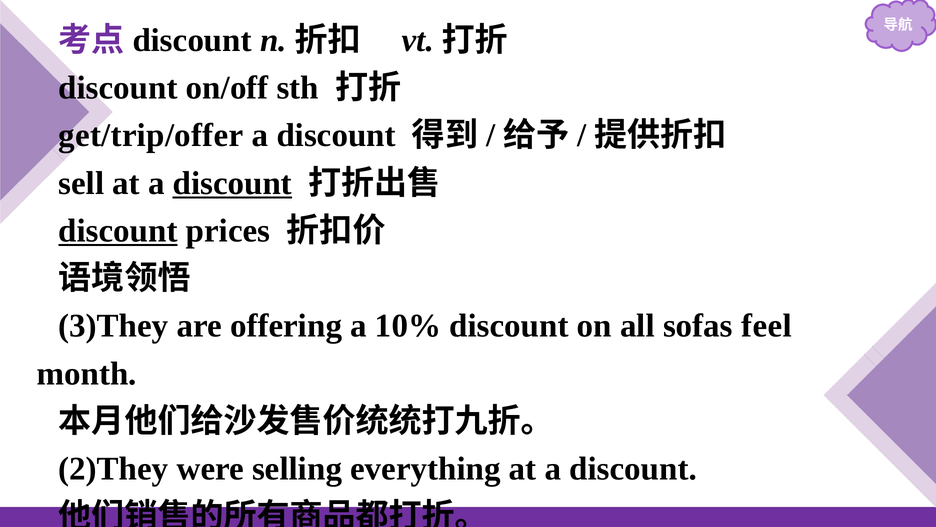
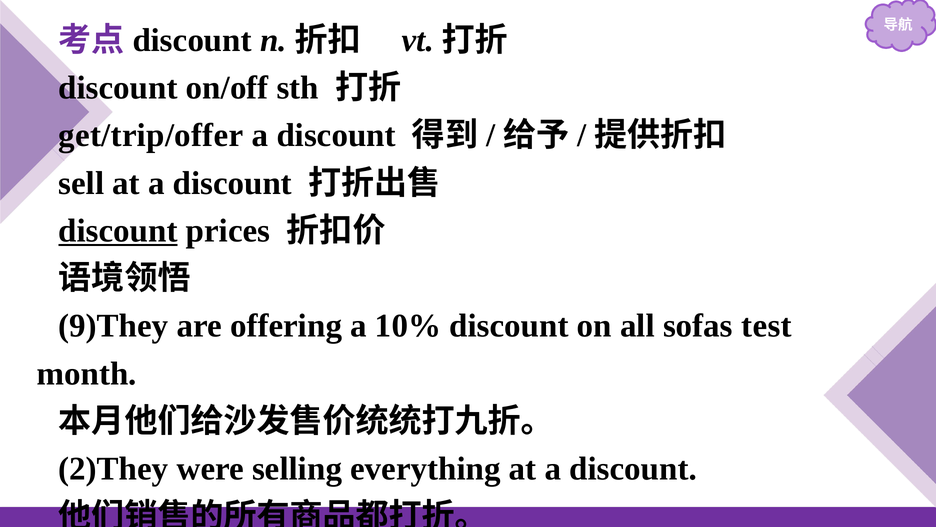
discount underline: present -> none (232, 183)
3)They: 3)They -> 9)They (113, 326)
feel: feel -> test (767, 326)
